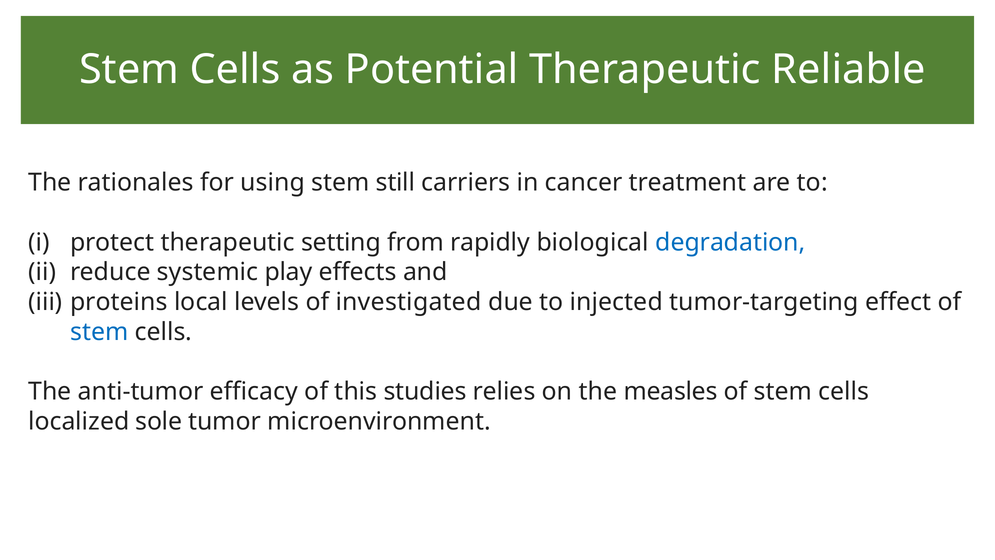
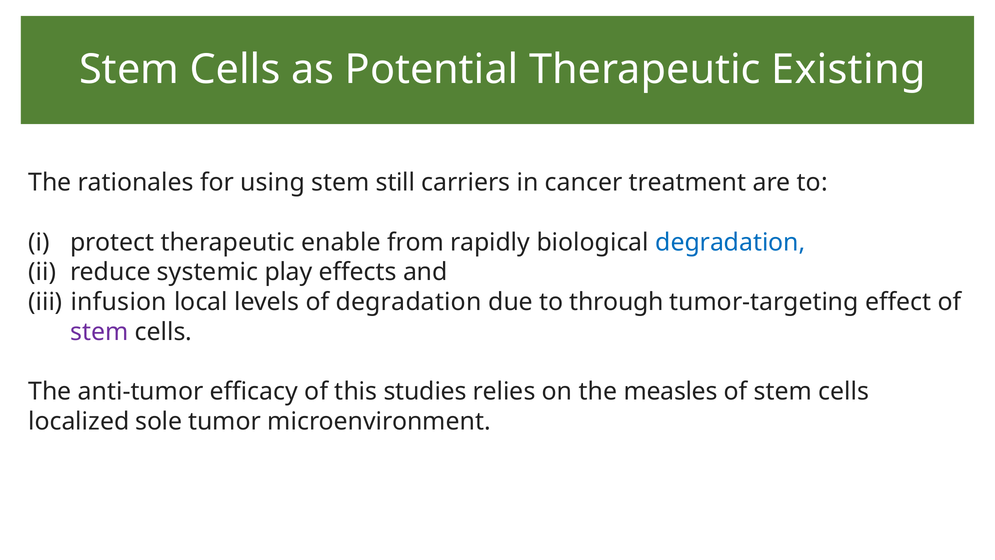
Reliable: Reliable -> Existing (848, 70)
setting: setting -> enable (341, 242)
proteins: proteins -> infusion (119, 302)
of investigated: investigated -> degradation (409, 302)
injected: injected -> through (616, 302)
stem colour: blue -> purple (99, 332)
